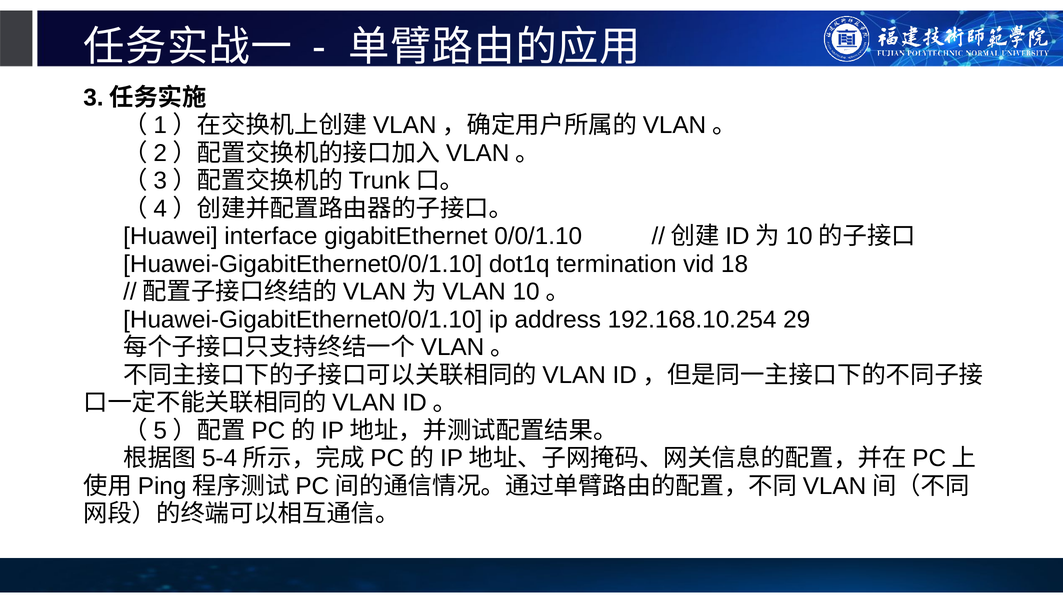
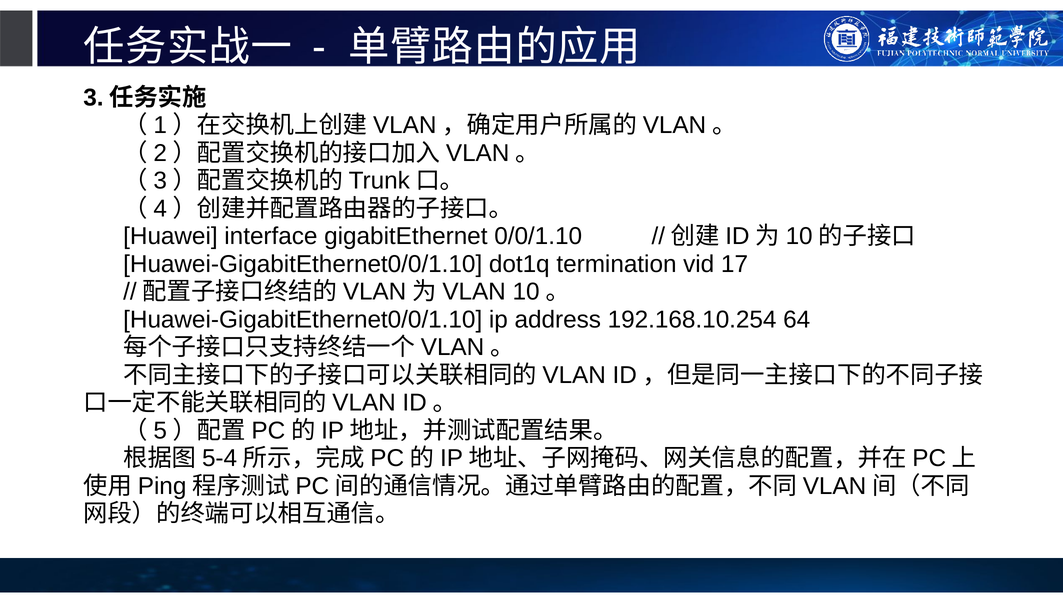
18: 18 -> 17 (735, 264)
29: 29 -> 64 (797, 319)
